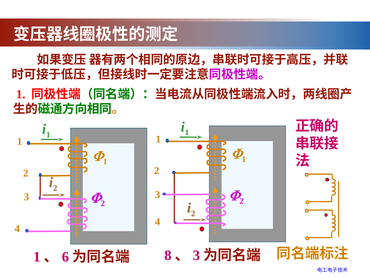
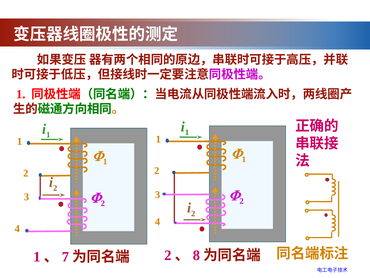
6: 6 -> 7 (65, 256)
8: 8 -> 2 (168, 255)
3: 3 -> 8 (196, 255)
